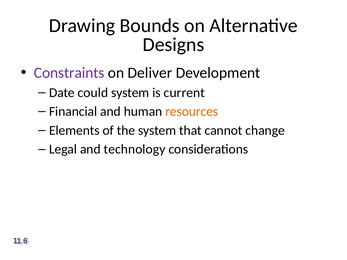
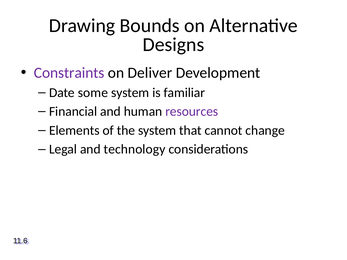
could: could -> some (93, 93)
current: current -> familiar (184, 93)
resources colour: orange -> purple (192, 112)
